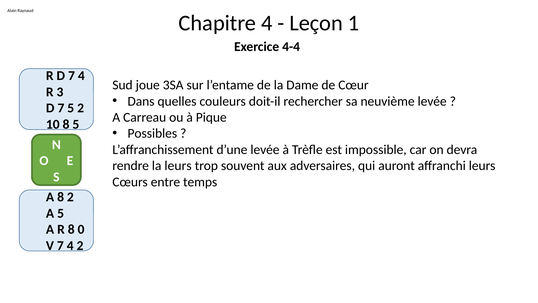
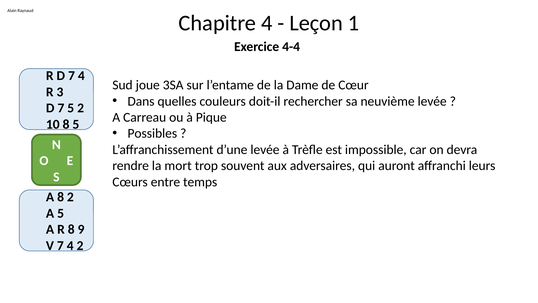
la leurs: leurs -> mort (178, 166)
0: 0 -> 9 (81, 229)
